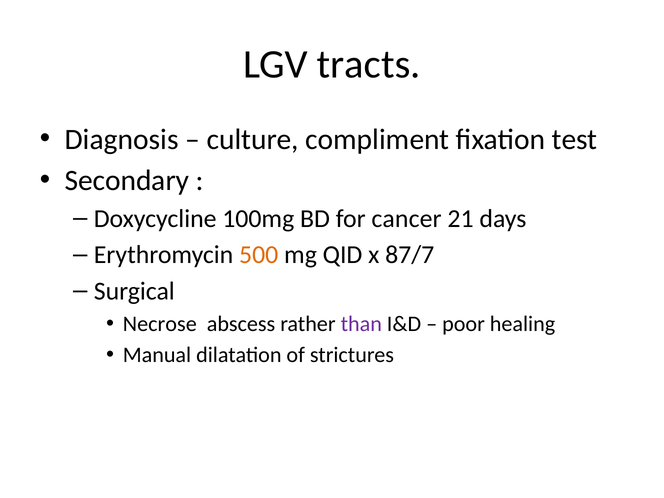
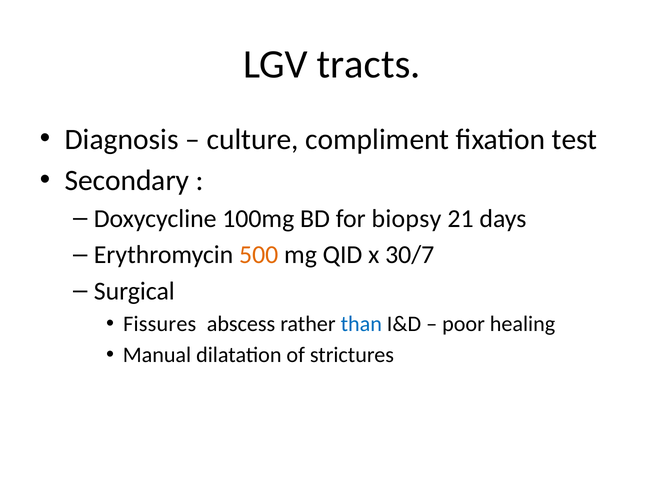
cancer: cancer -> biopsy (406, 219)
87/7: 87/7 -> 30/7 (410, 255)
Necrose: Necrose -> Fissures (160, 324)
than colour: purple -> blue (361, 324)
